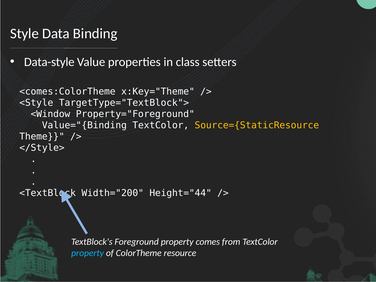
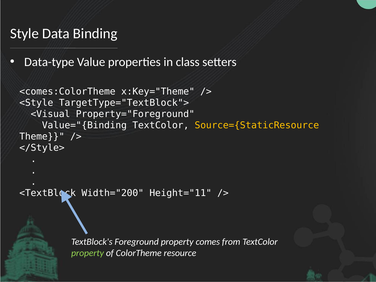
Data-style: Data-style -> Data-type (49, 62)
<Window: <Window -> <Visual (50, 114)
Height="44: Height="44 -> Height="11 (181, 193)
property colour: light blue -> light green (88, 253)
